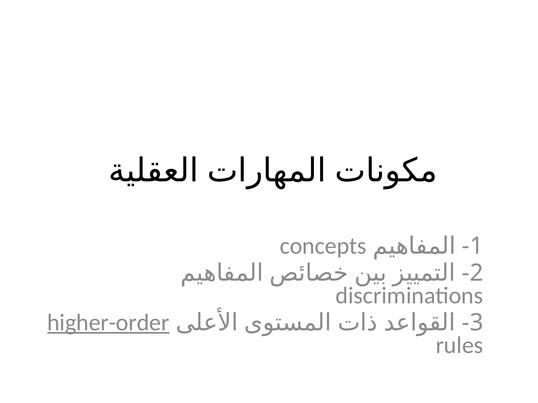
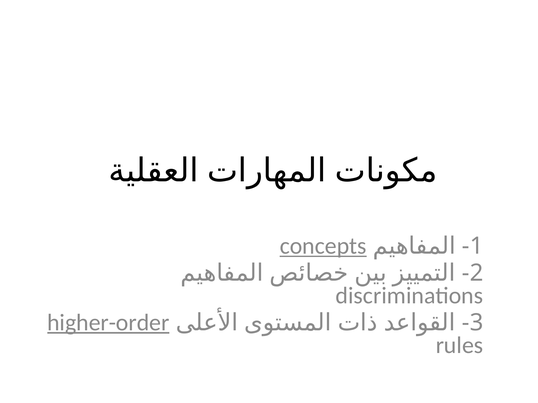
concepts underline: none -> present (323, 246)
